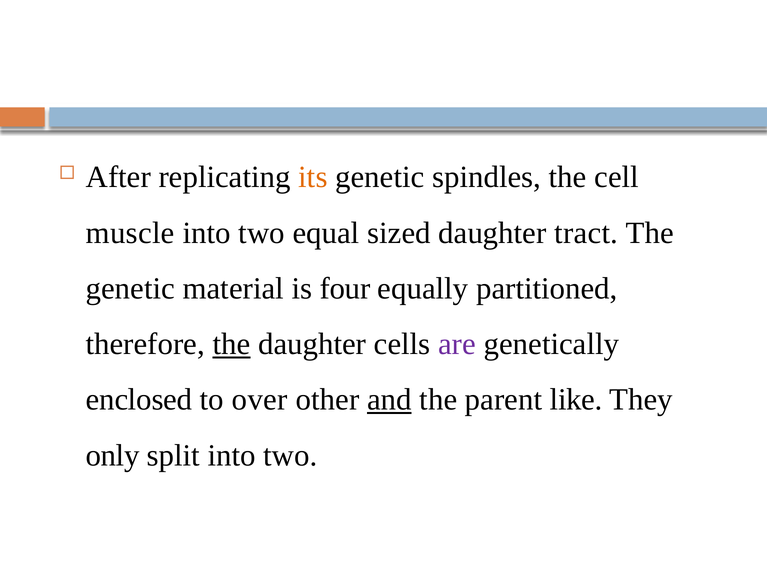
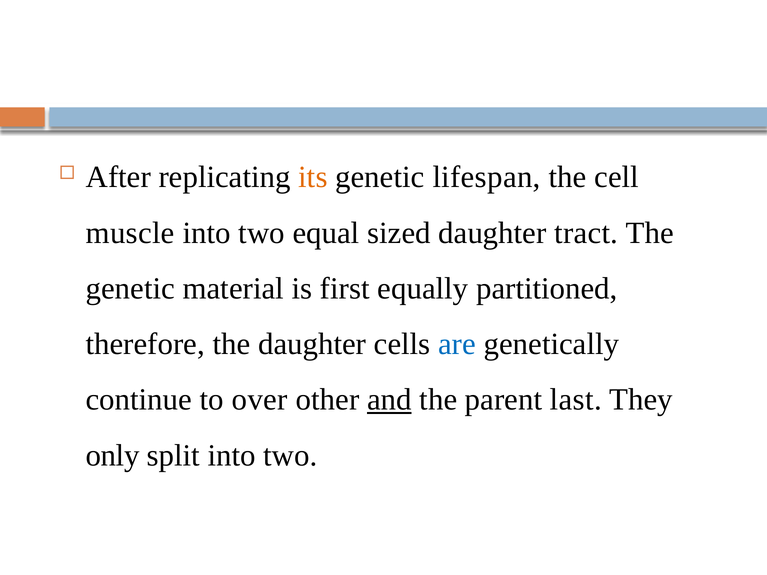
spindles: spindles -> lifespan (487, 177)
four: four -> first (345, 289)
the underline: present -> none (232, 344)
are colour: purple -> blue (457, 344)
enclosed: enclosed -> continue (139, 400)
like: like -> last (576, 400)
